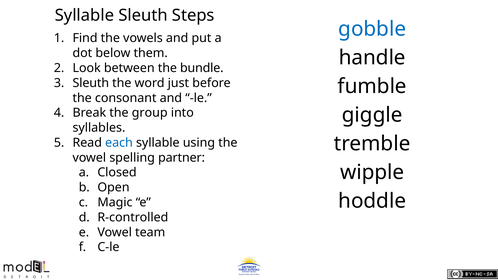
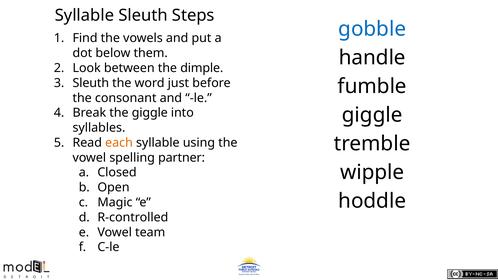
bundle: bundle -> dimple (202, 68)
the group: group -> giggle (150, 113)
each colour: blue -> orange (119, 143)
